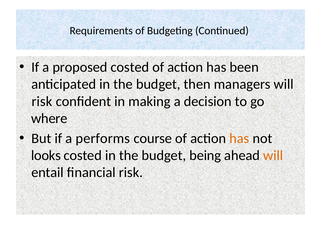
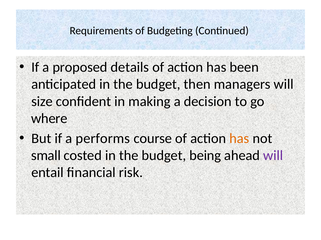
proposed costed: costed -> details (130, 67)
risk: risk -> size (42, 102)
looks: looks -> small (46, 156)
will colour: orange -> purple (273, 156)
